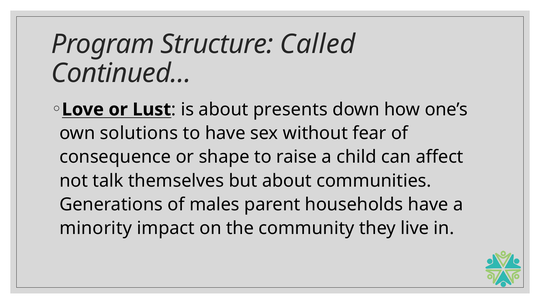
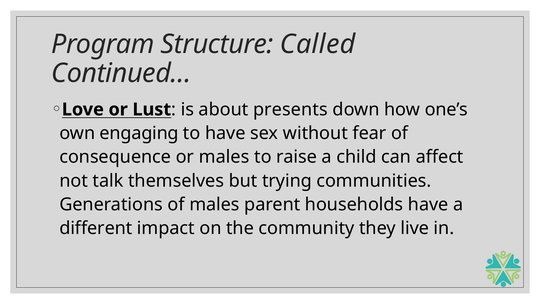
solutions: solutions -> engaging (139, 133)
or shape: shape -> males (224, 157)
but about: about -> trying (287, 181)
minority: minority -> different (96, 228)
